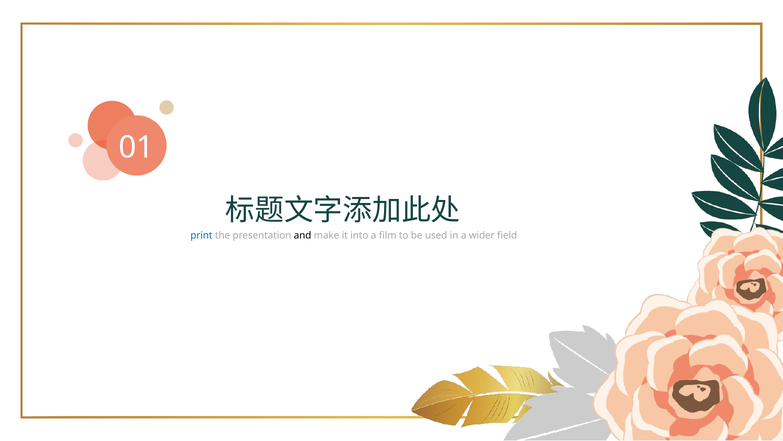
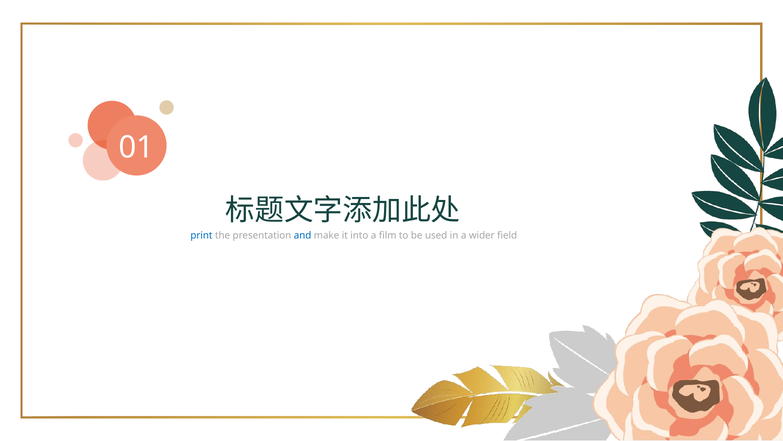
and colour: black -> blue (303, 235)
